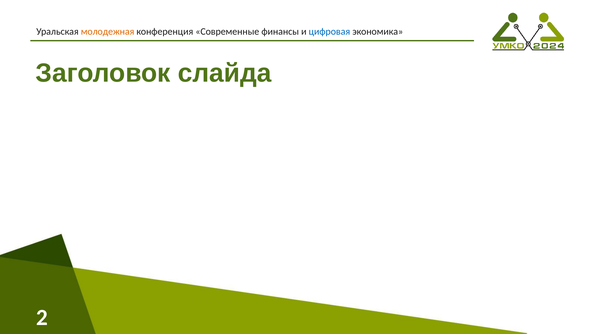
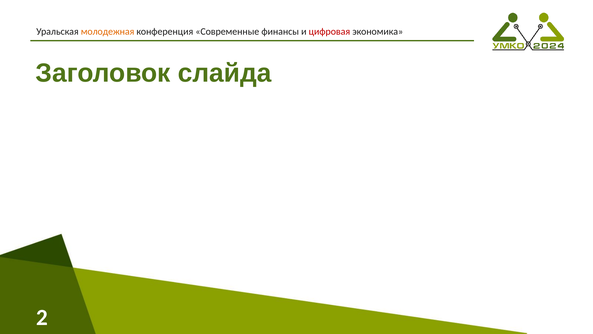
цифровая colour: blue -> red (329, 32)
